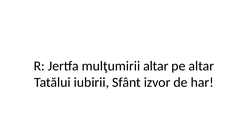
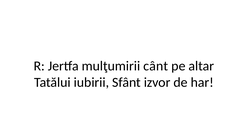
mulţumirii altar: altar -> cânt (156, 66)
